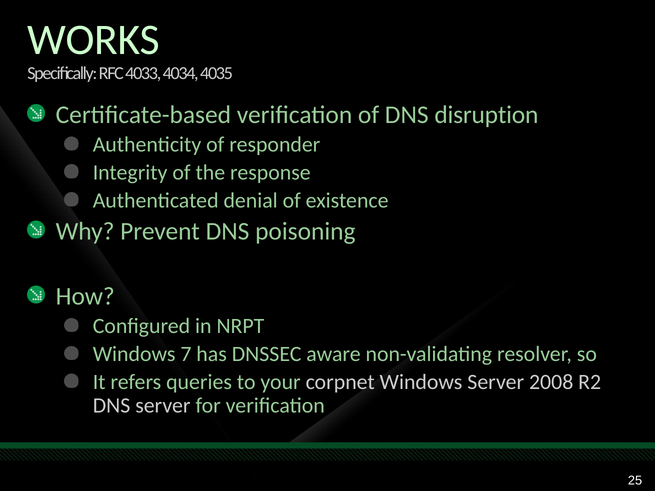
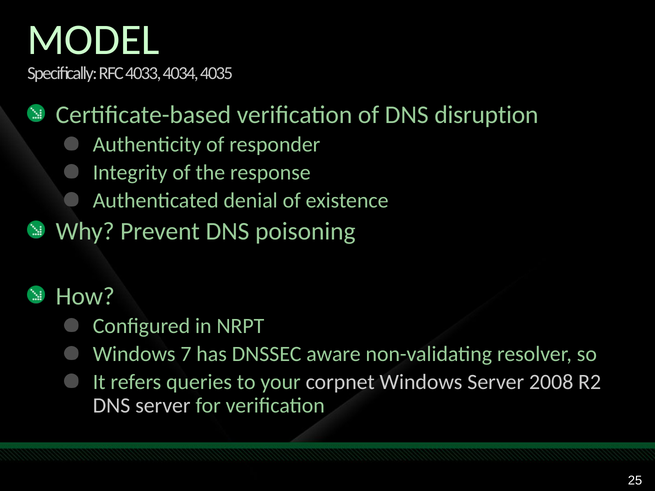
WORKS: WORKS -> MODEL (93, 40)
